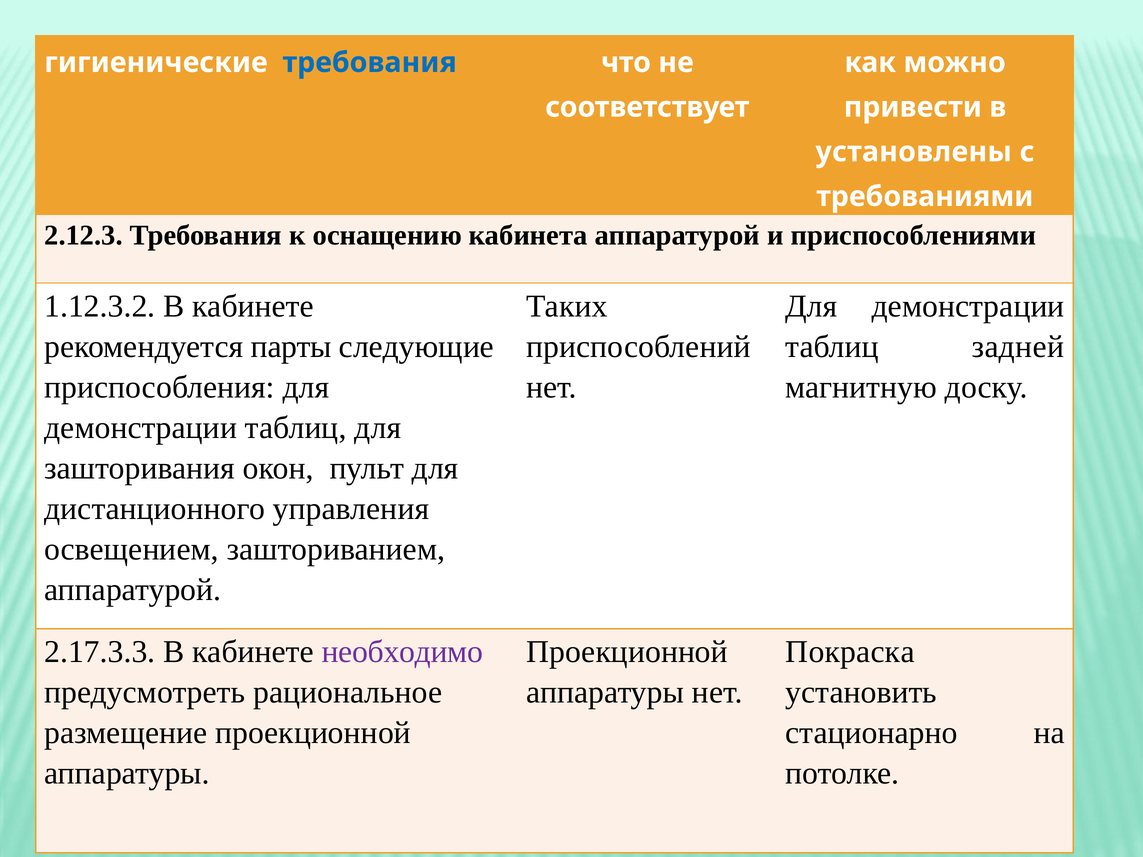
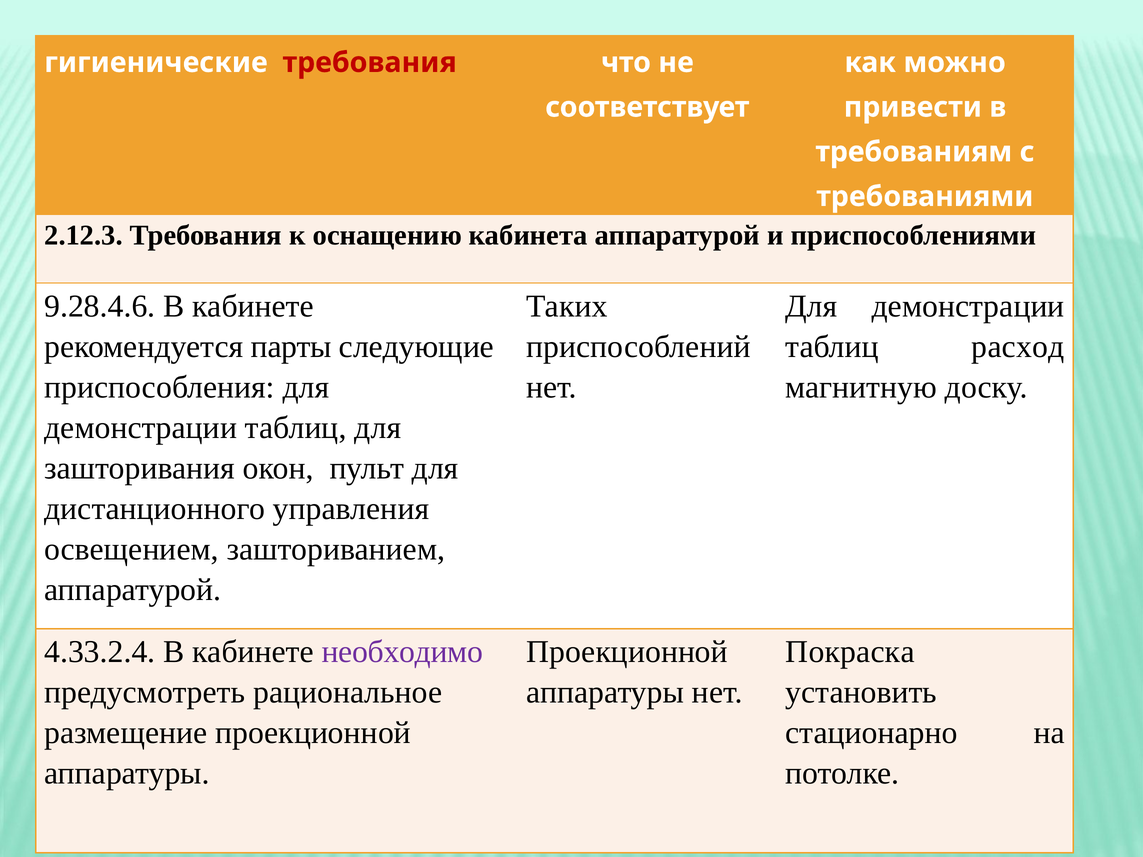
требования colour: blue -> red (370, 63)
установлены: установлены -> требованиям (914, 152)
1.12.3.2: 1.12.3.2 -> 9.28.4.6 (100, 306)
задней: задней -> расход (1018, 347)
2.17.3.3: 2.17.3.3 -> 4.33.2.4 (100, 652)
